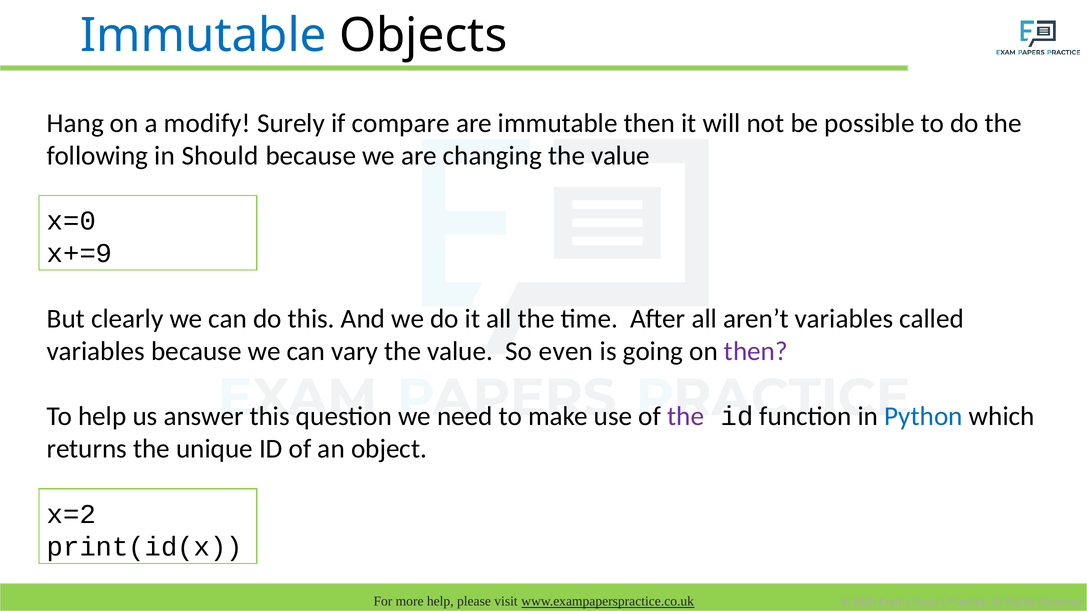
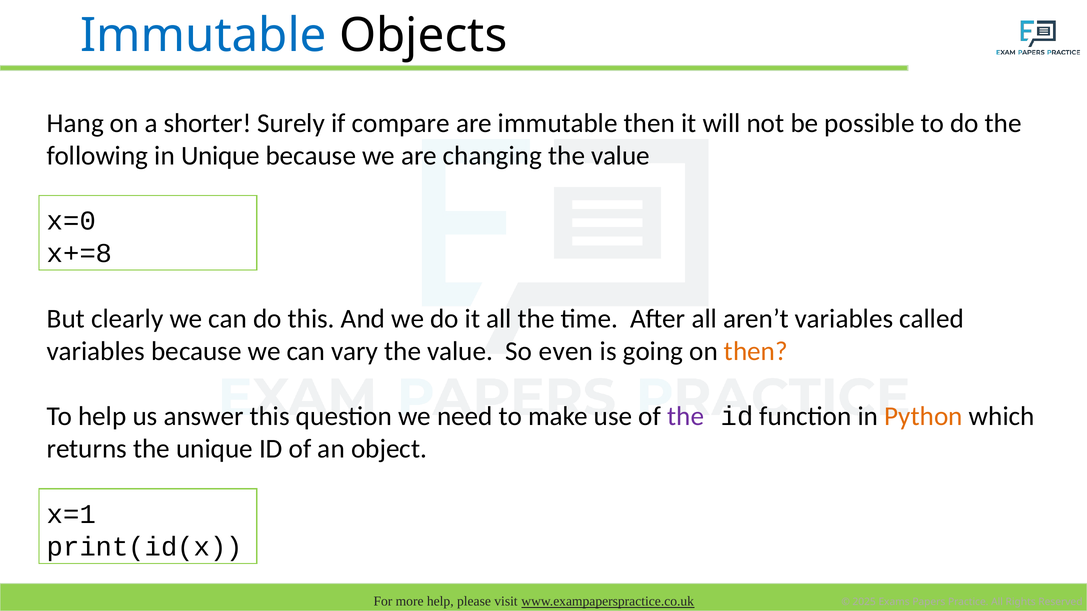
modify: modify -> shorter (208, 123)
in Should: Should -> Unique (220, 156)
x+=9: x+=9 -> x+=8 (80, 254)
then colour: purple -> orange (756, 352)
Python colour: blue -> orange (923, 417)
x=2: x=2 -> x=1 (71, 515)
